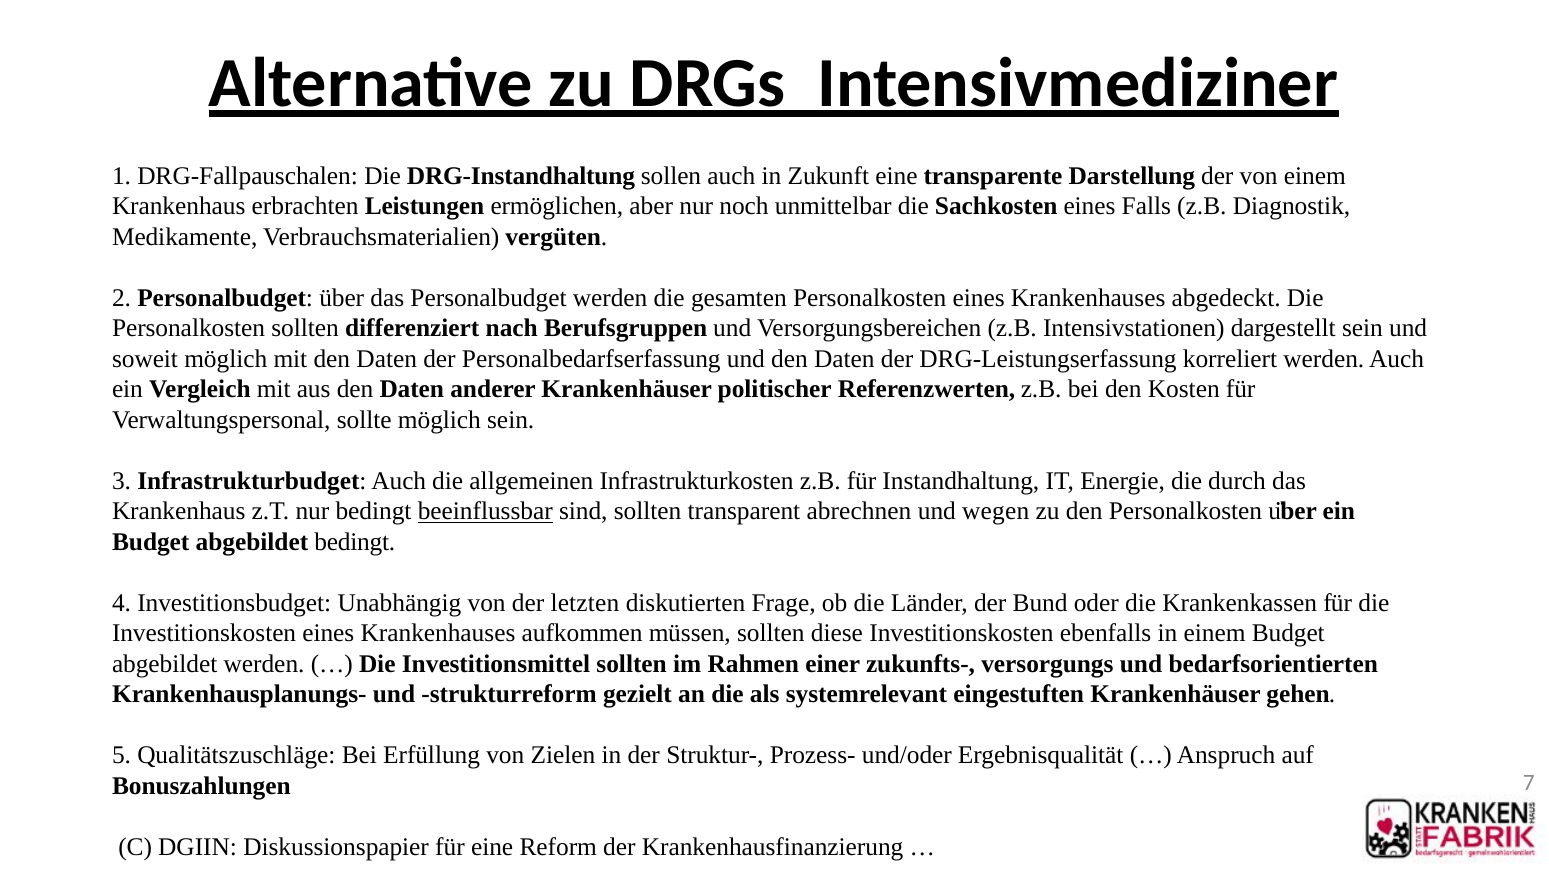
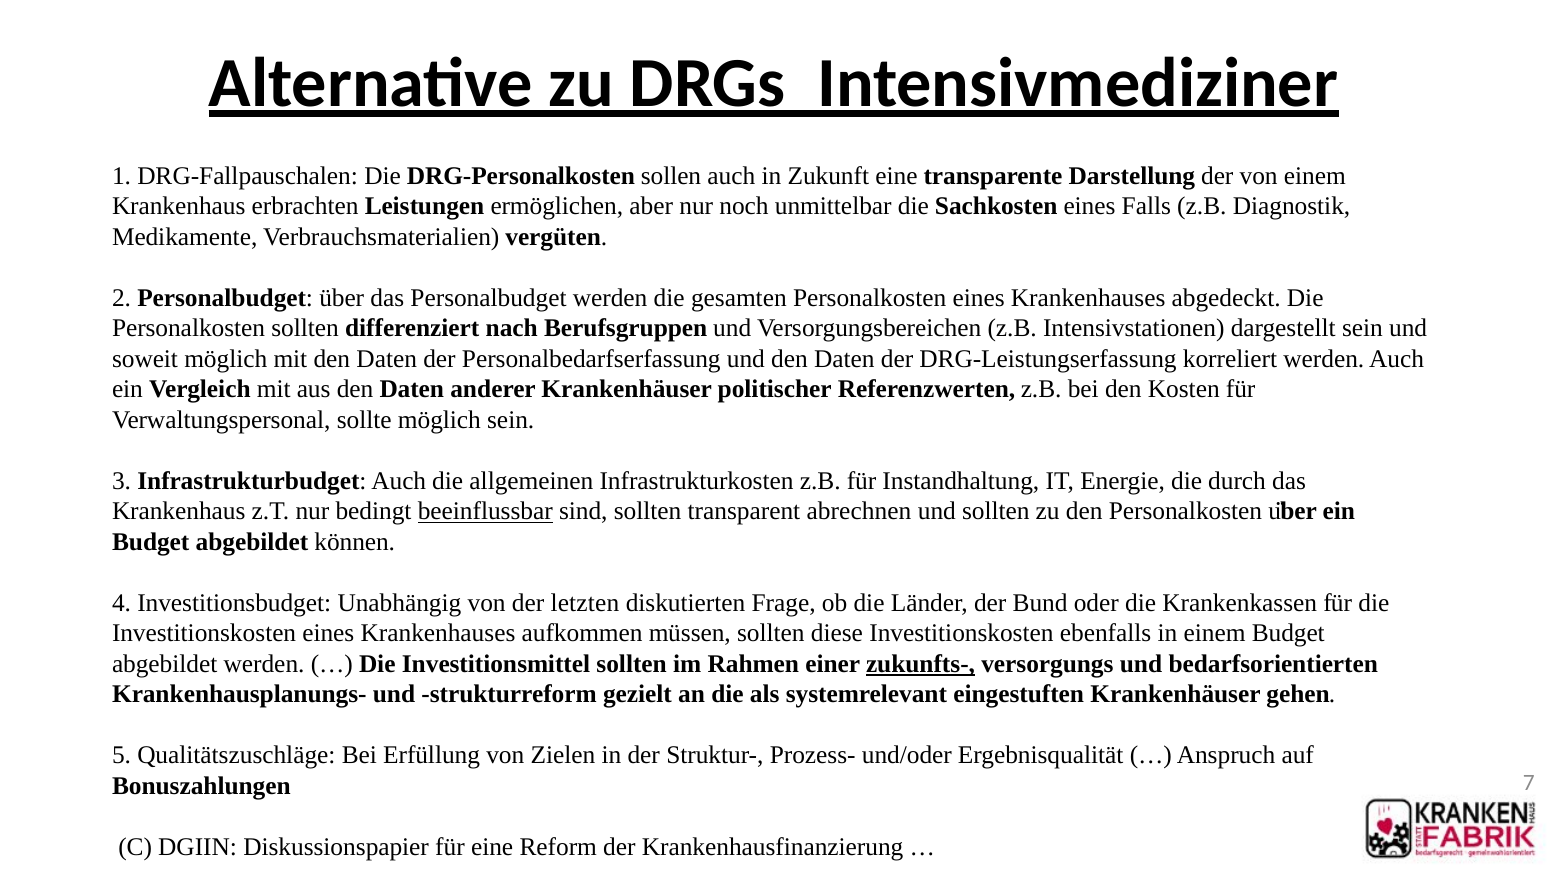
DRG-Instandhaltung: DRG-Instandhaltung -> DRG-Personalkosten (521, 176)
und wegen: wegen -> sollten (996, 511)
abgebildet bedingt: bedingt -> können (355, 542)
zukunfts- underline: none -> present (921, 663)
